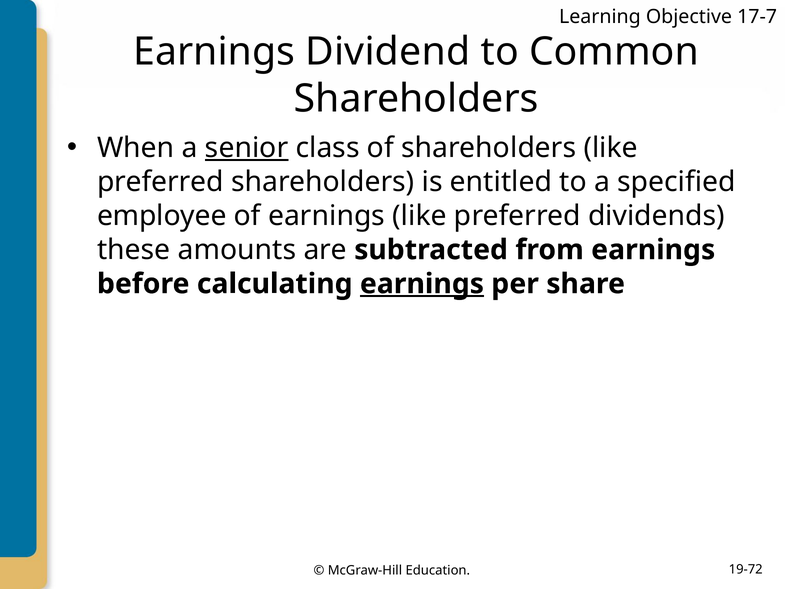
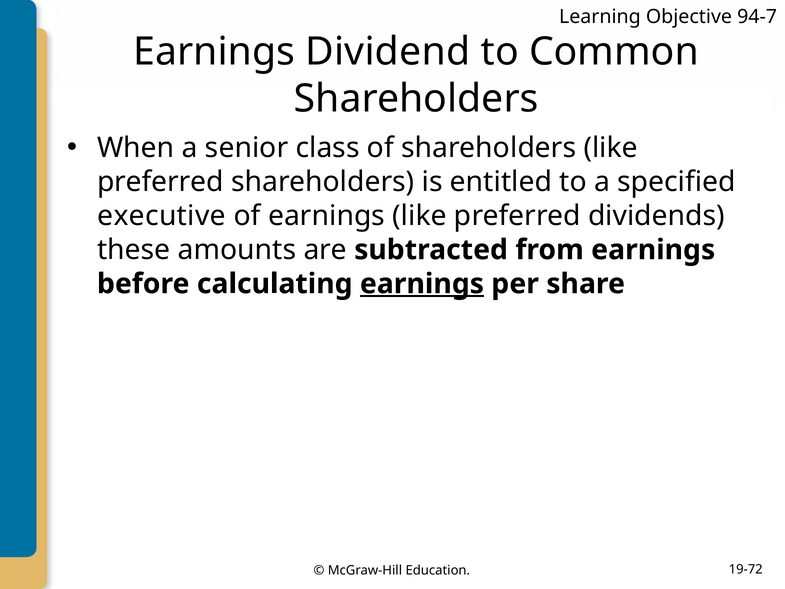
17-7: 17-7 -> 94-7 (757, 17)
senior underline: present -> none (247, 148)
employee: employee -> executive (162, 216)
